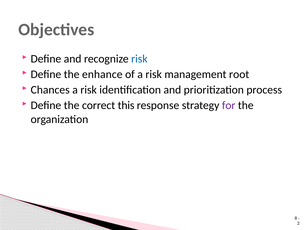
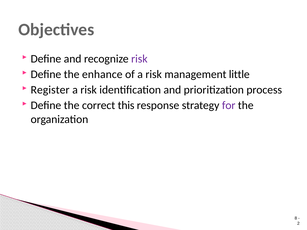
risk colour: blue -> purple (139, 59)
root: root -> little (239, 74)
Chances: Chances -> Register (50, 90)
